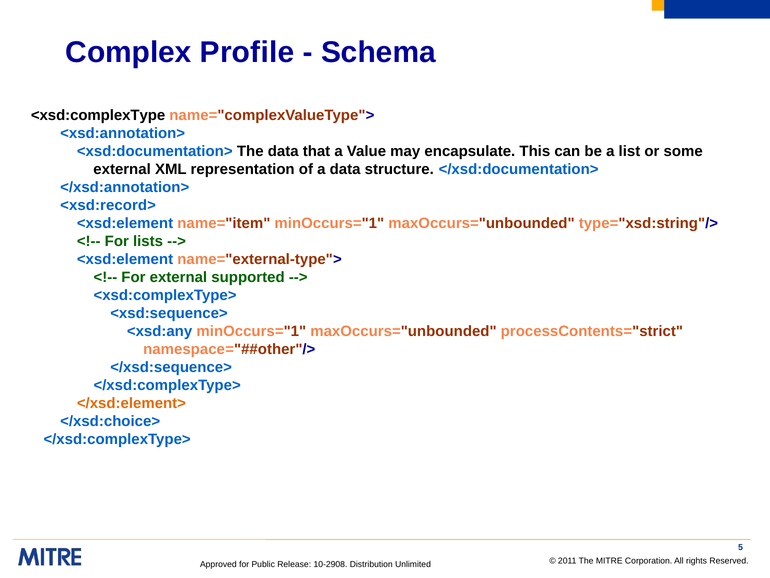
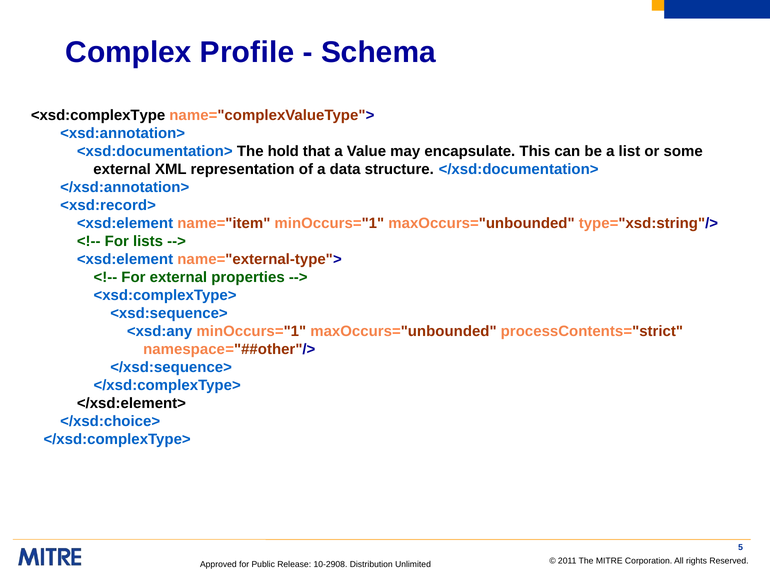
The data: data -> hold (283, 151)
supported: supported -> properties (248, 277)
</xsd:element> colour: orange -> black (131, 403)
